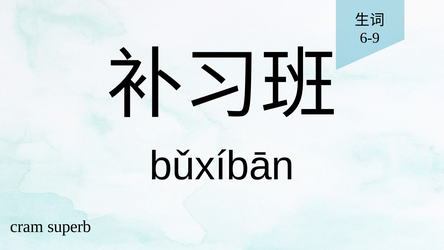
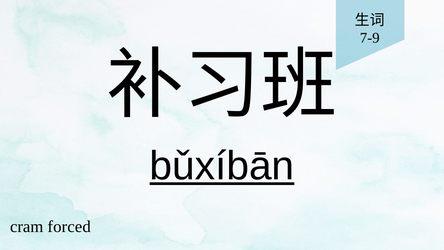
6-9: 6-9 -> 7-9 (370, 38)
bǔxíbān underline: none -> present (222, 166)
superb: superb -> forced (69, 226)
